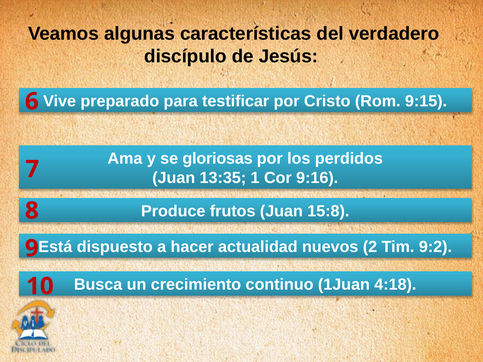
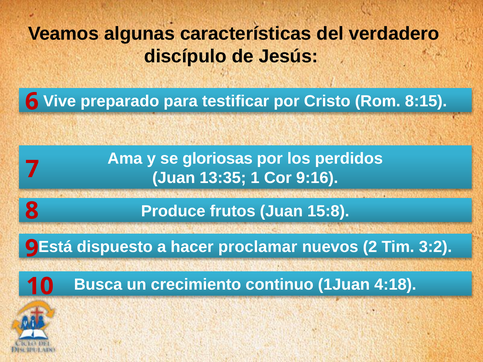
9:15: 9:15 -> 8:15 (426, 101)
actualidad: actualidad -> proclamar (258, 247)
9:2: 9:2 -> 3:2 (435, 247)
